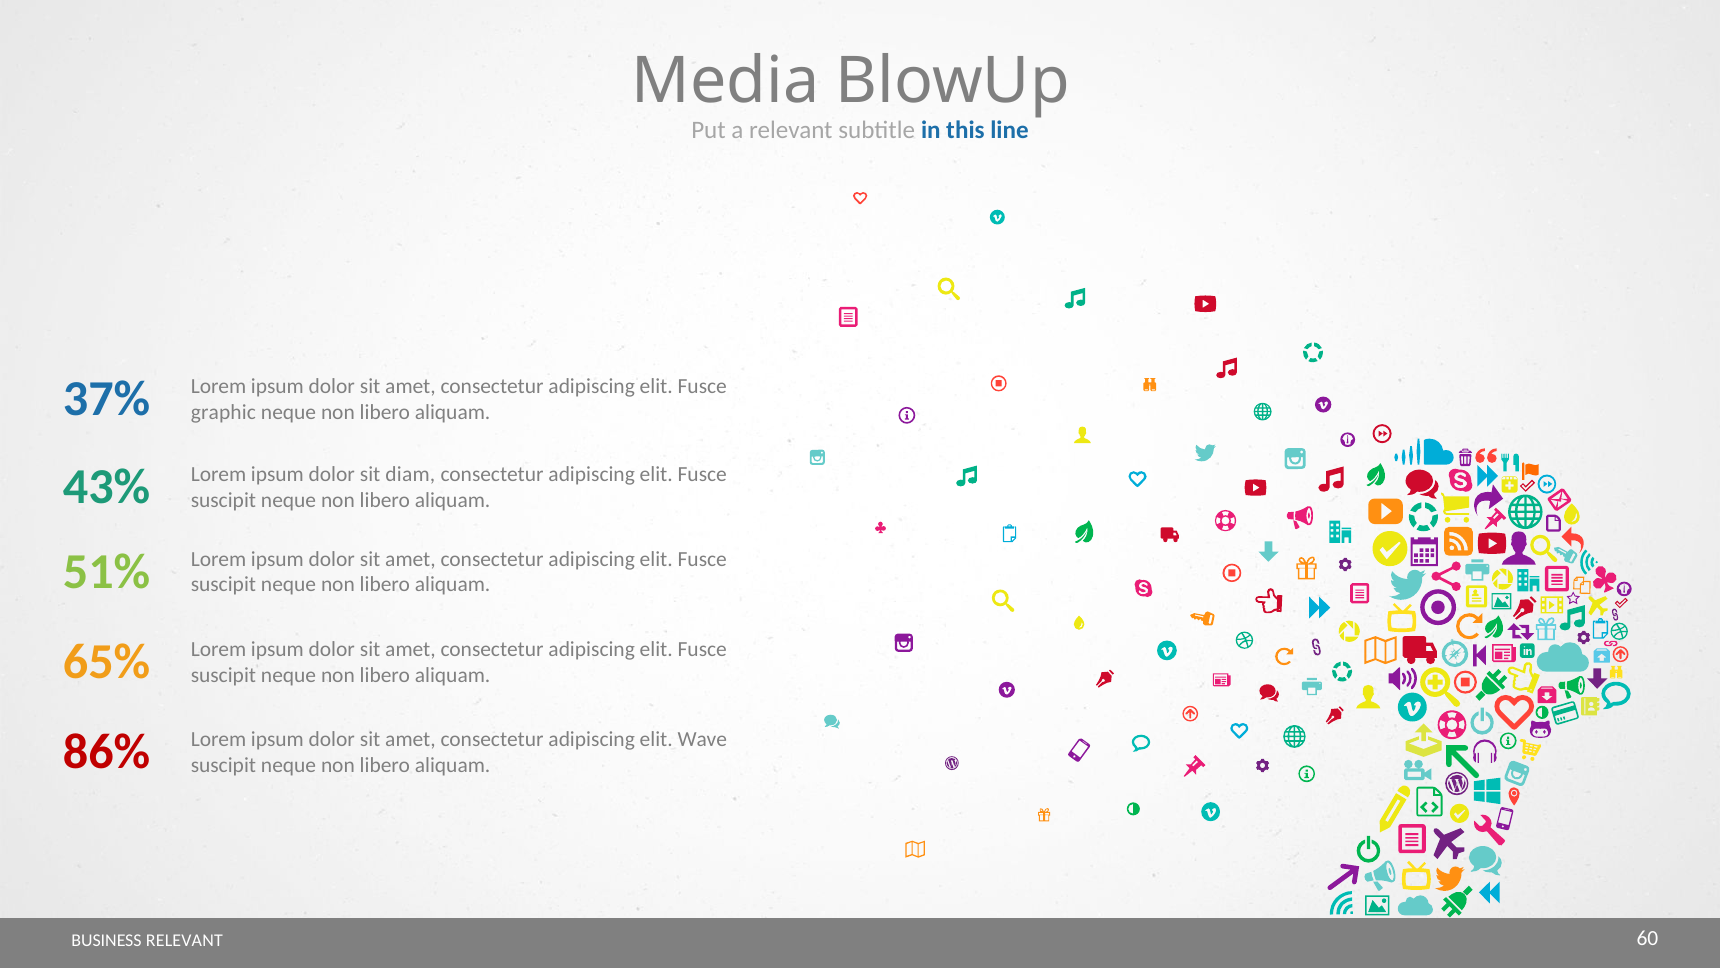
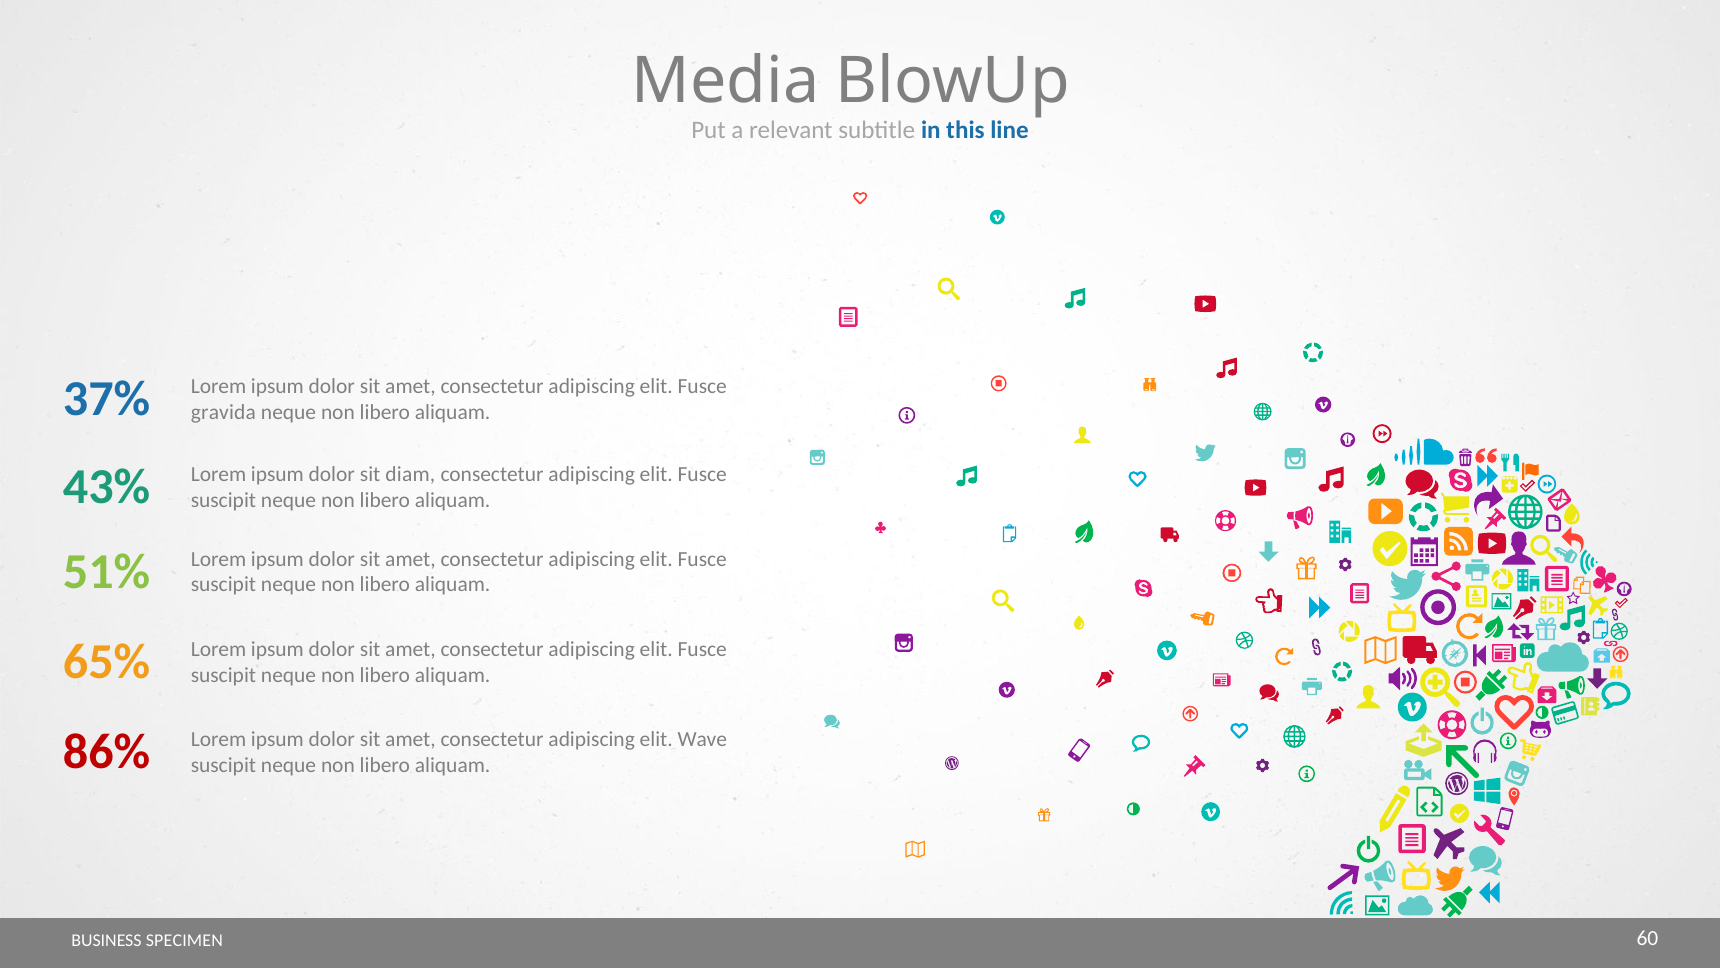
graphic: graphic -> gravida (223, 412)
BUSINESS RELEVANT: RELEVANT -> SPECIMEN (184, 940)
